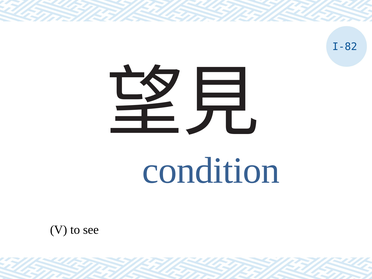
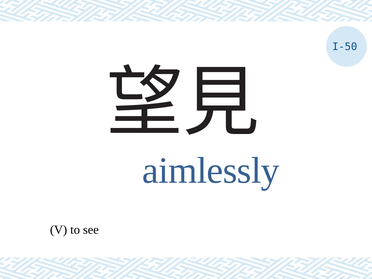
I-82: I-82 -> I-50 (345, 47)
condition: condition -> aimlessly (211, 171)
